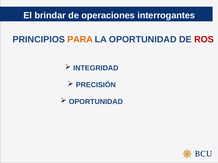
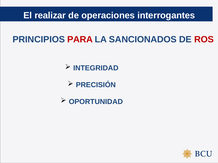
brindar: brindar -> realizar (50, 15)
PARA colour: orange -> red (80, 40)
LA OPORTUNIDAD: OPORTUNIDAD -> SANCIONADOS (143, 40)
